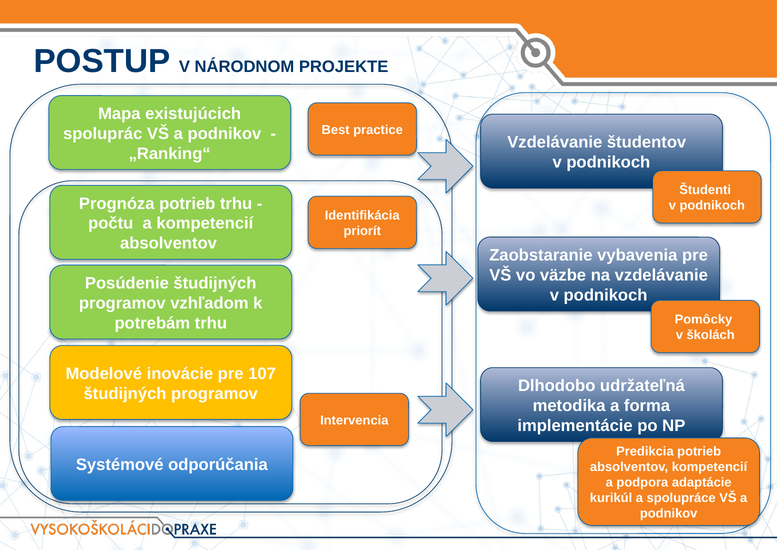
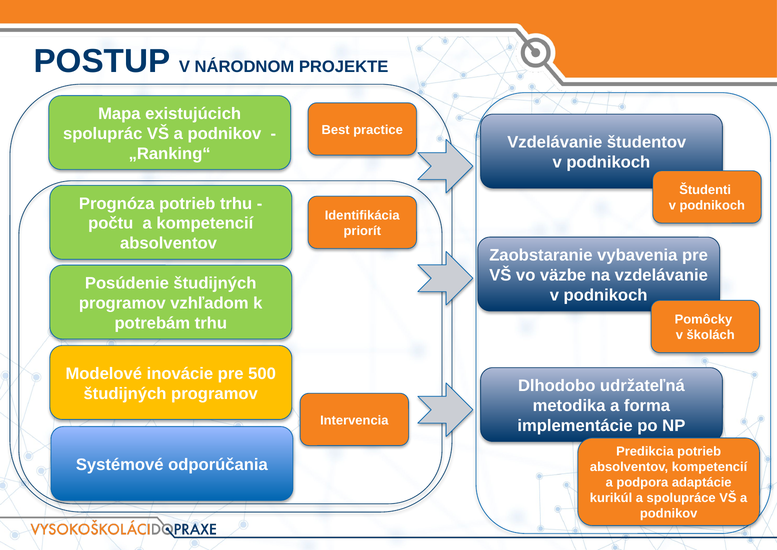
107: 107 -> 500 (262, 374)
